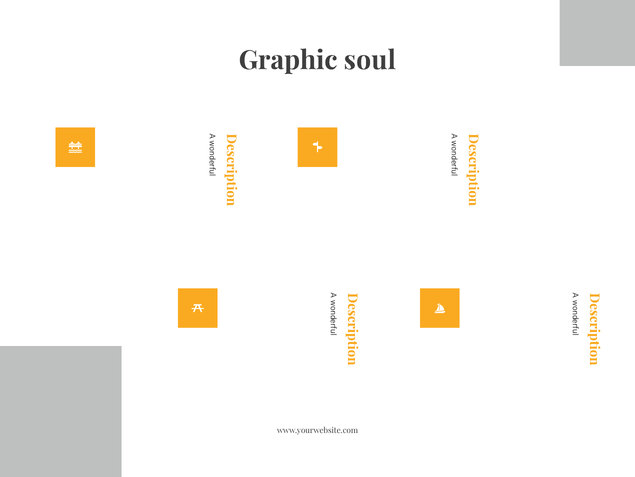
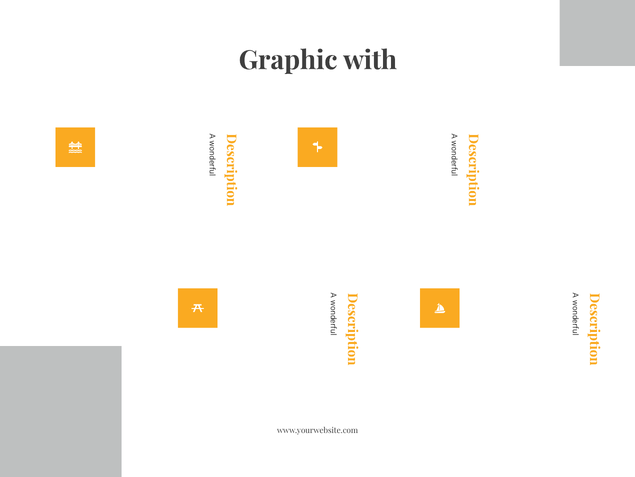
soul: soul -> with (370, 60)
